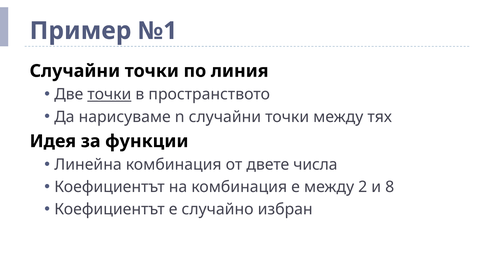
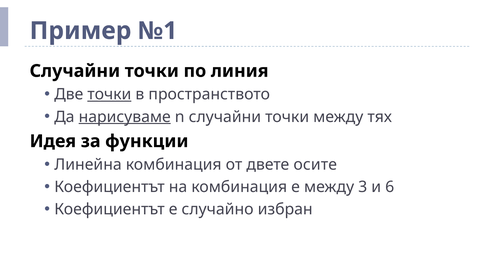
нарисуваме underline: none -> present (125, 117)
числа: числа -> осите (315, 165)
2: 2 -> 3 (363, 187)
8: 8 -> 6 (390, 187)
